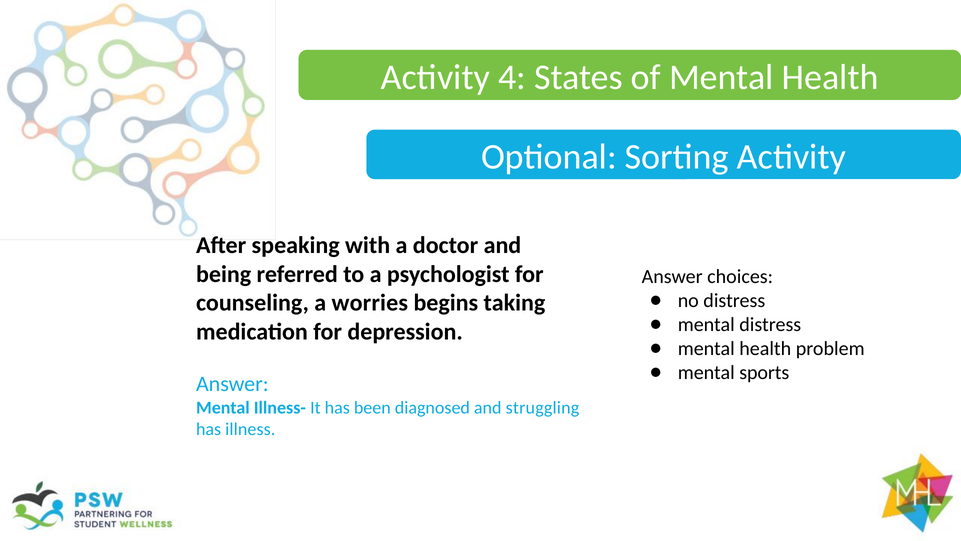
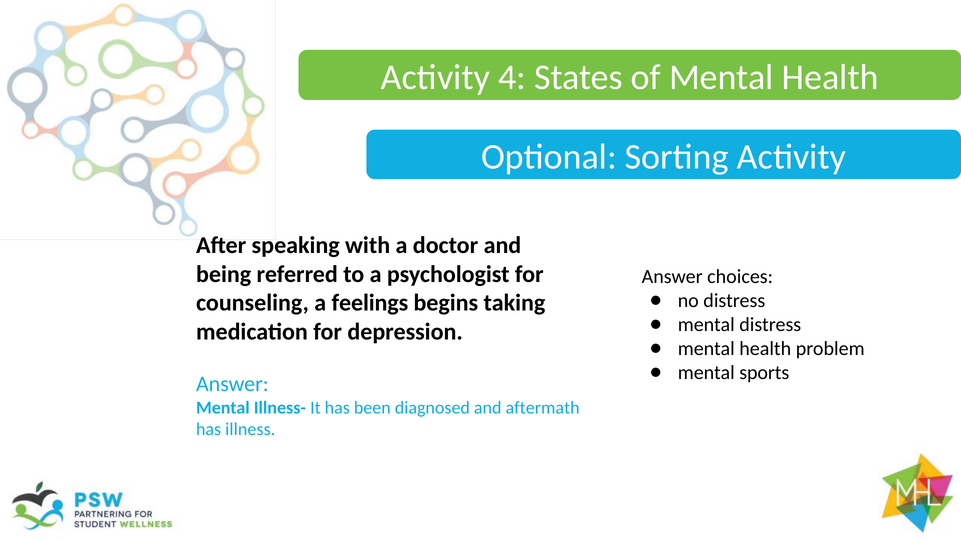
worries: worries -> feelings (370, 303)
struggling: struggling -> aftermath (543, 407)
